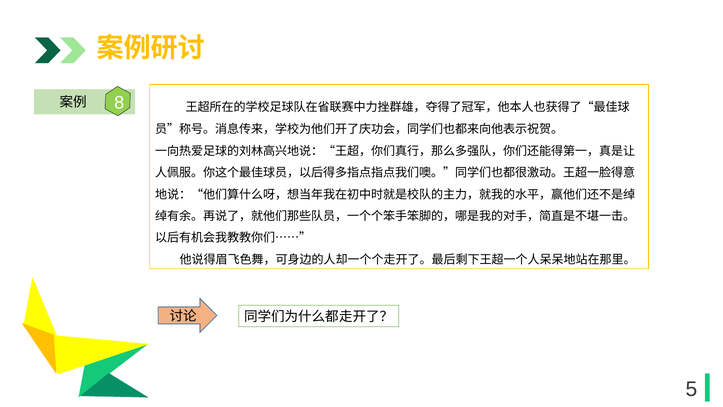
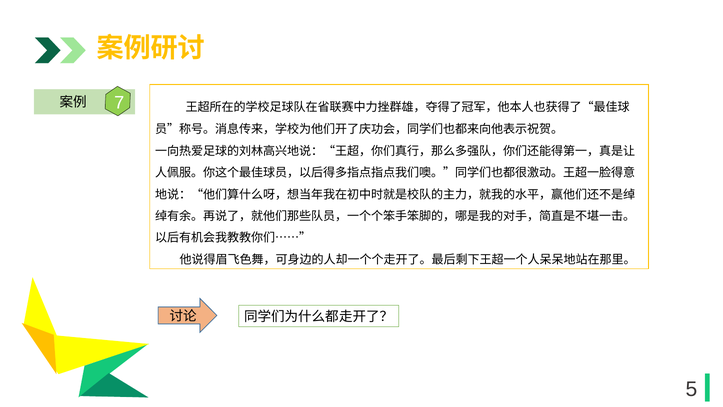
8: 8 -> 7 (119, 103)
